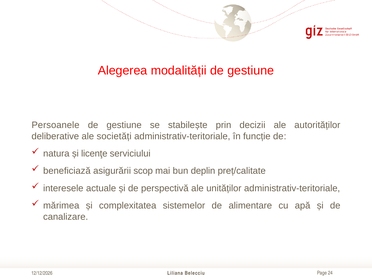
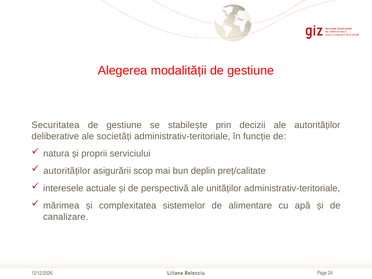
Persoanele: Persoanele -> Securitatea (56, 125)
licenţe: licenţe -> proprii (94, 154)
beneficiază: beneficiază -> autorităților (67, 171)
